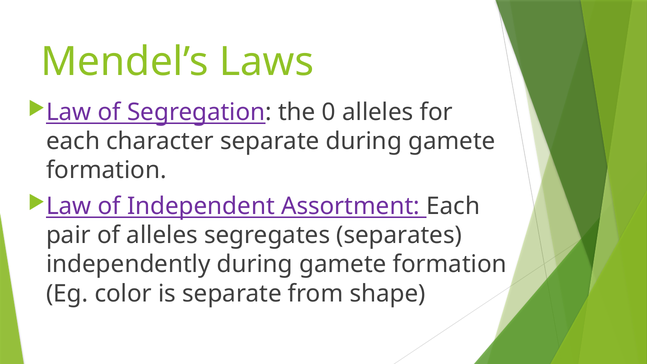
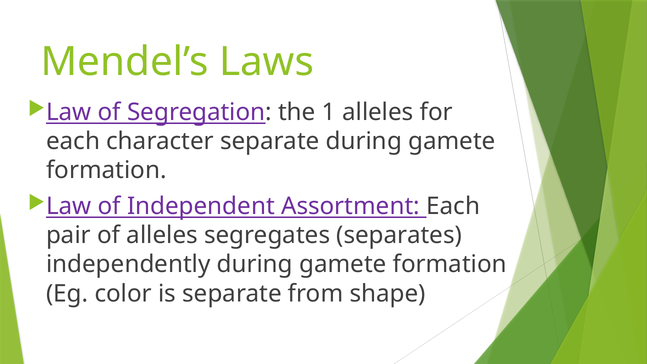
0: 0 -> 1 (329, 112)
